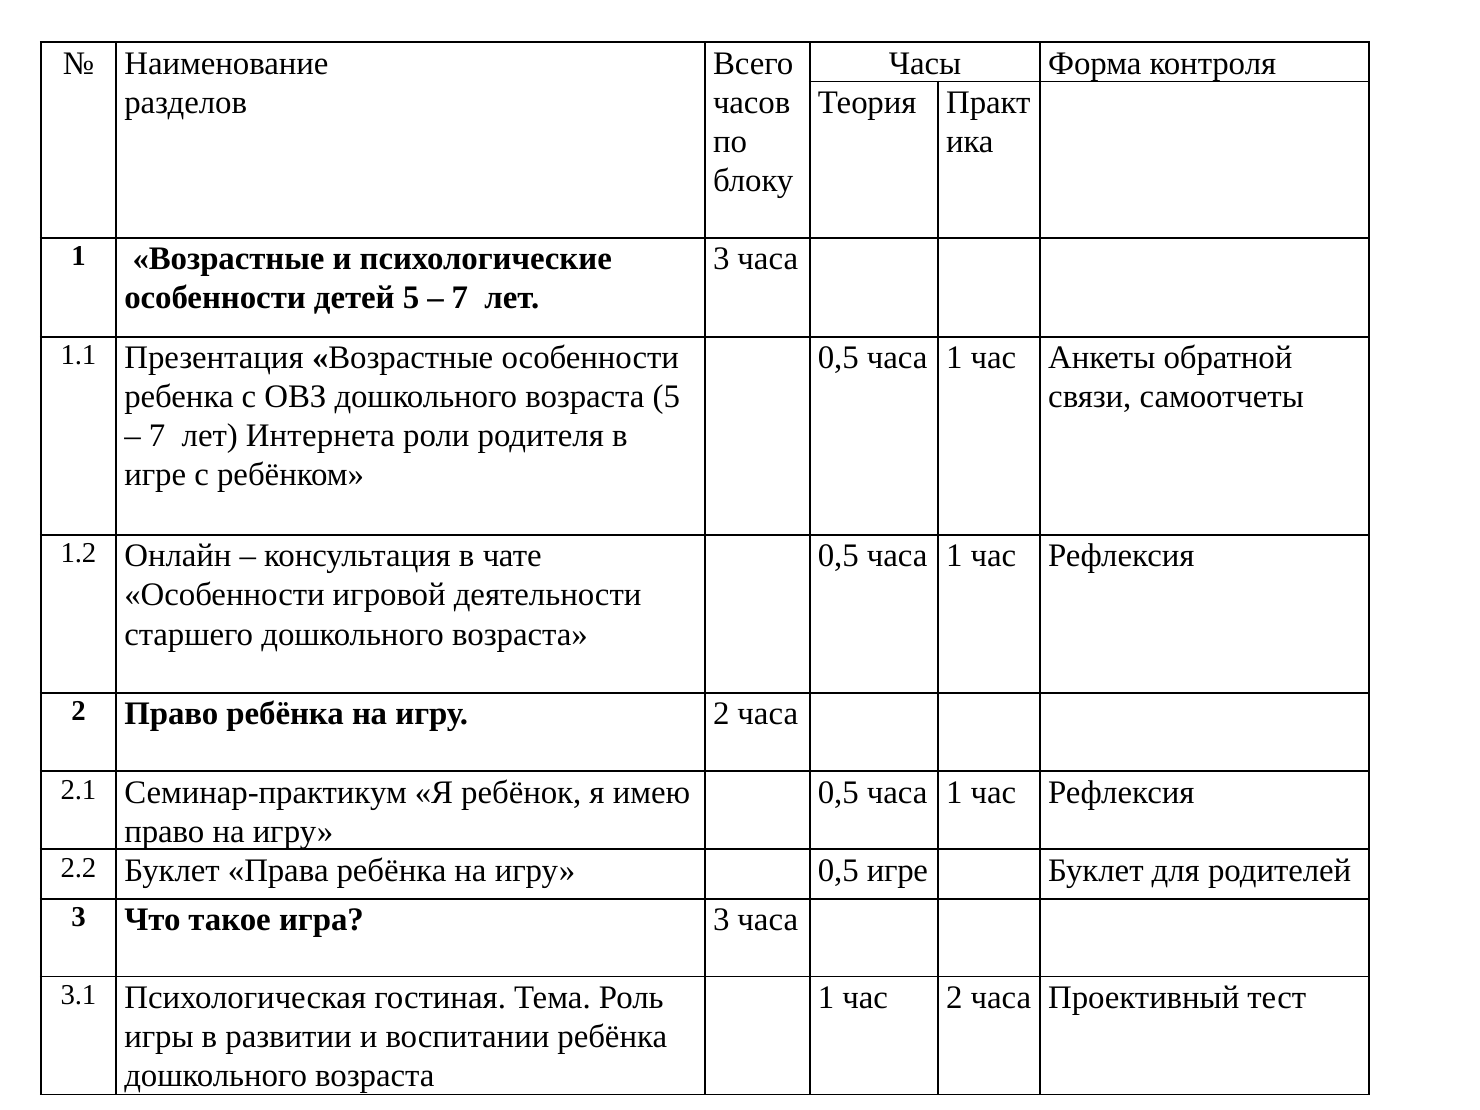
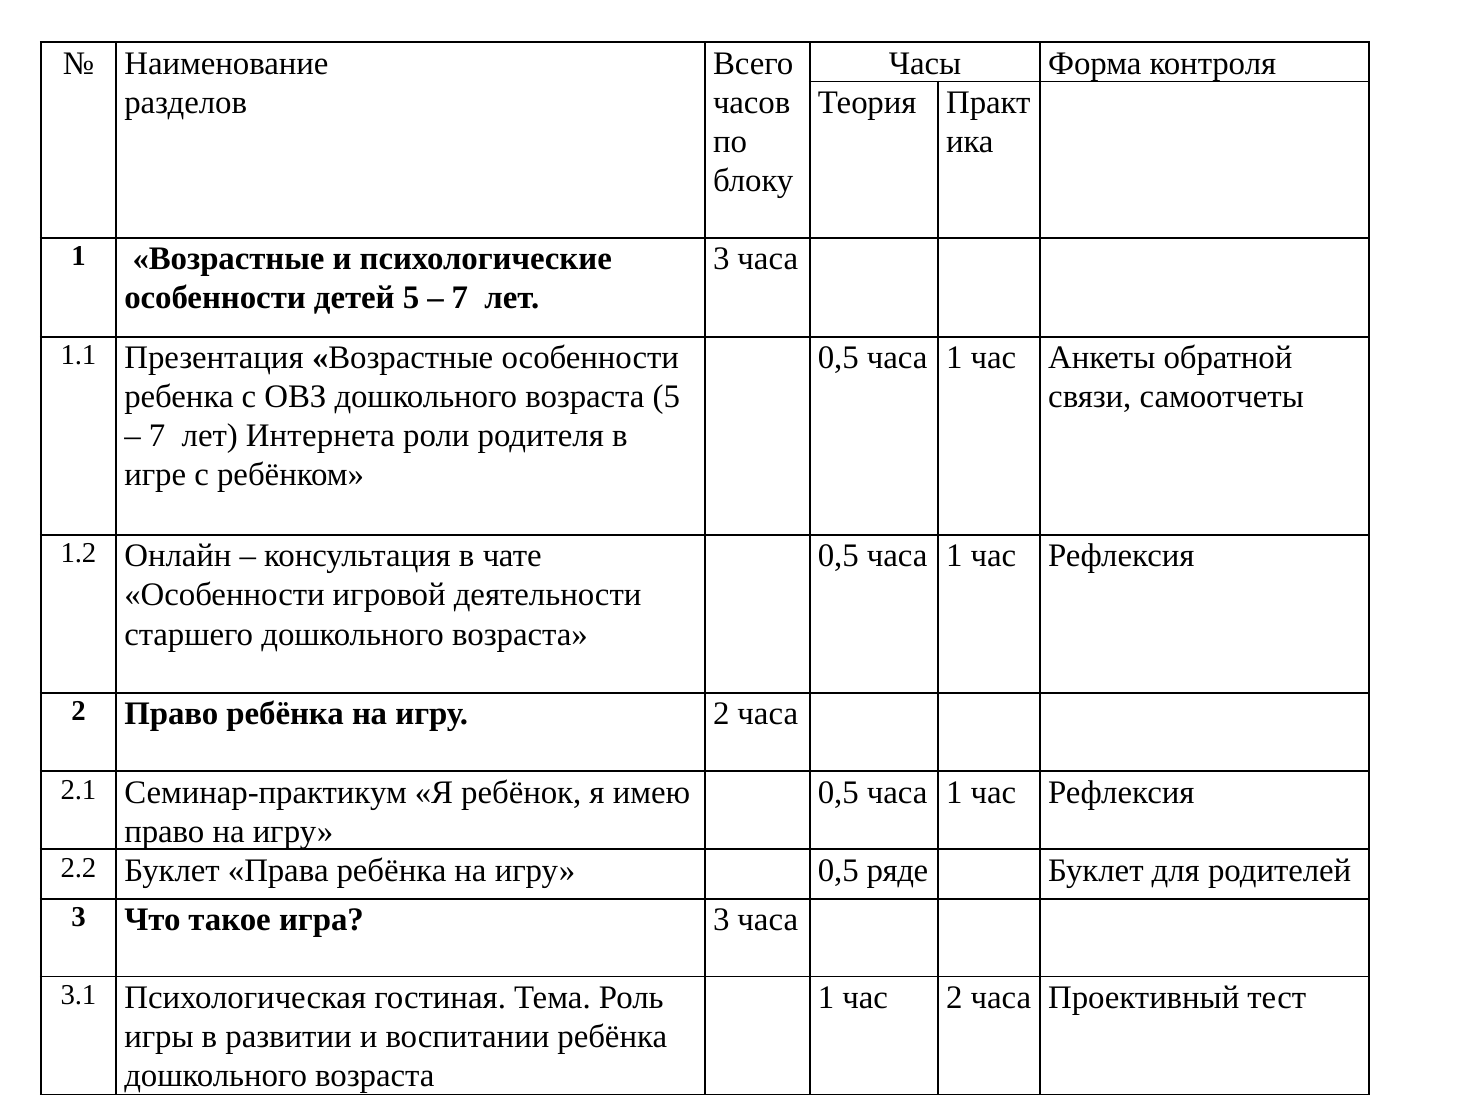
0,5 игре: игре -> ряде (897, 870)
